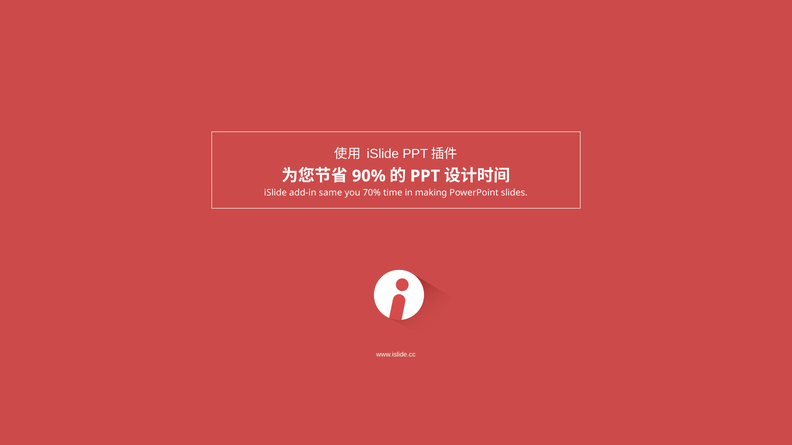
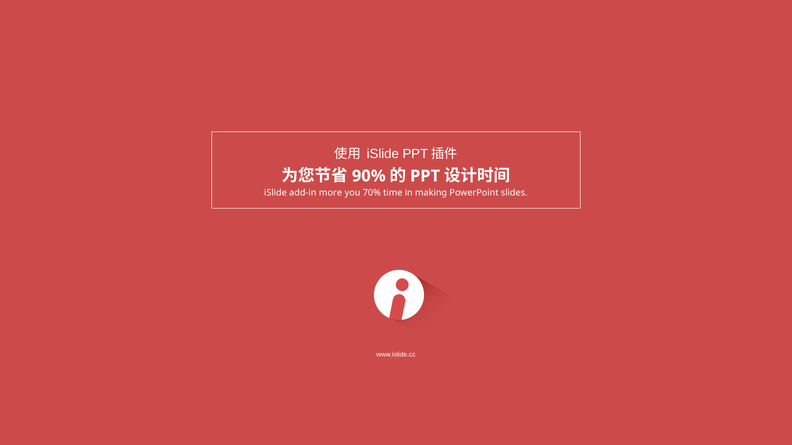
same: same -> more (330, 193)
